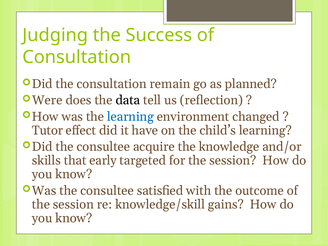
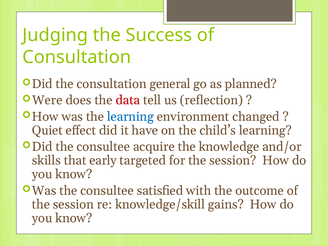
remain: remain -> general (170, 84)
data colour: black -> red (128, 100)
Tutor: Tutor -> Quiet (47, 130)
